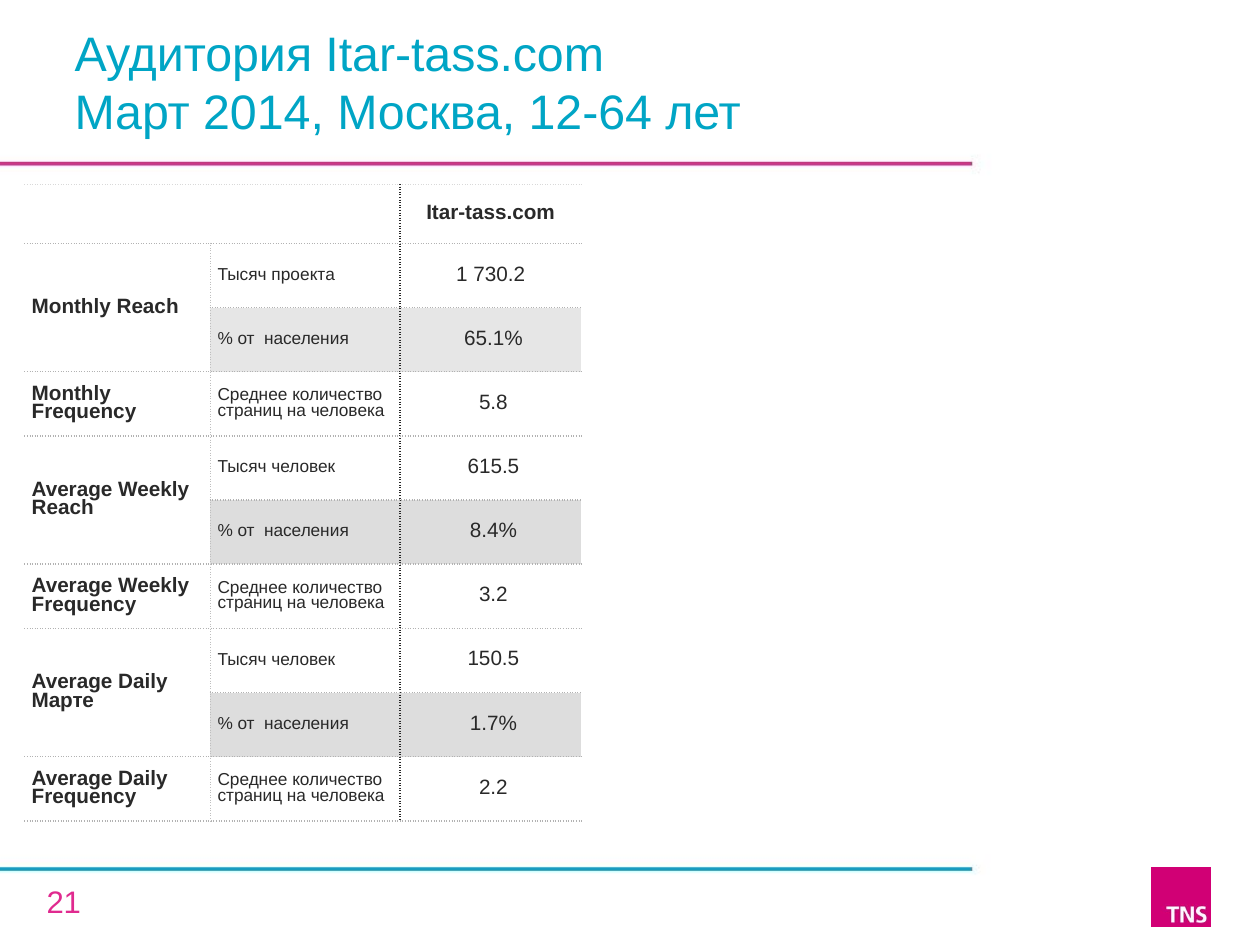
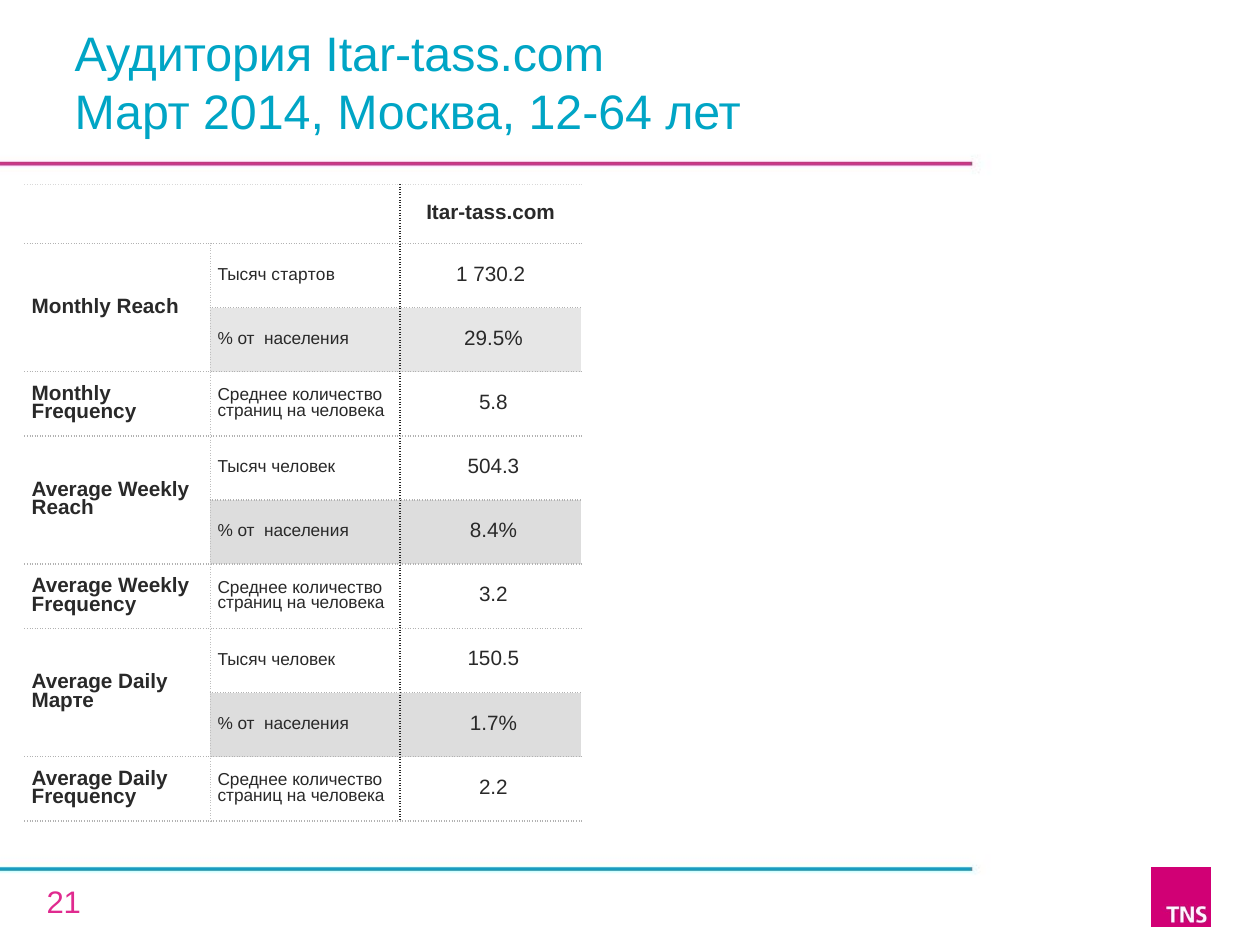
проекта: проекта -> стартов (303, 274)
65.1%: 65.1% -> 29.5% (493, 338)
615.5: 615.5 -> 504.3 (493, 466)
